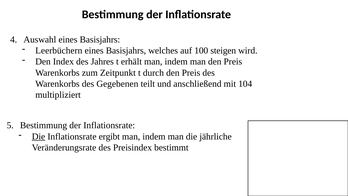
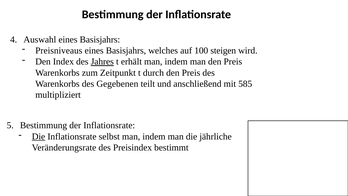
Leerbüchern: Leerbüchern -> Preisniveaus (59, 51)
Jahres underline: none -> present (102, 62)
104: 104 -> 585 (245, 84)
ergibt: ergibt -> selbst (109, 136)
